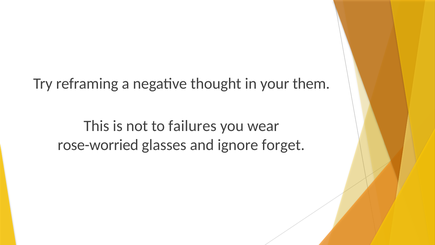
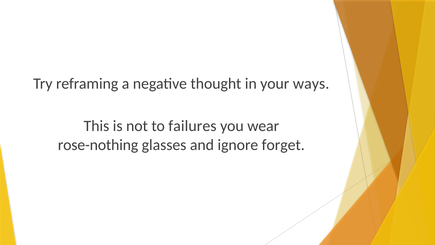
them: them -> ways (311, 84)
rose-worried: rose-worried -> rose-nothing (98, 145)
